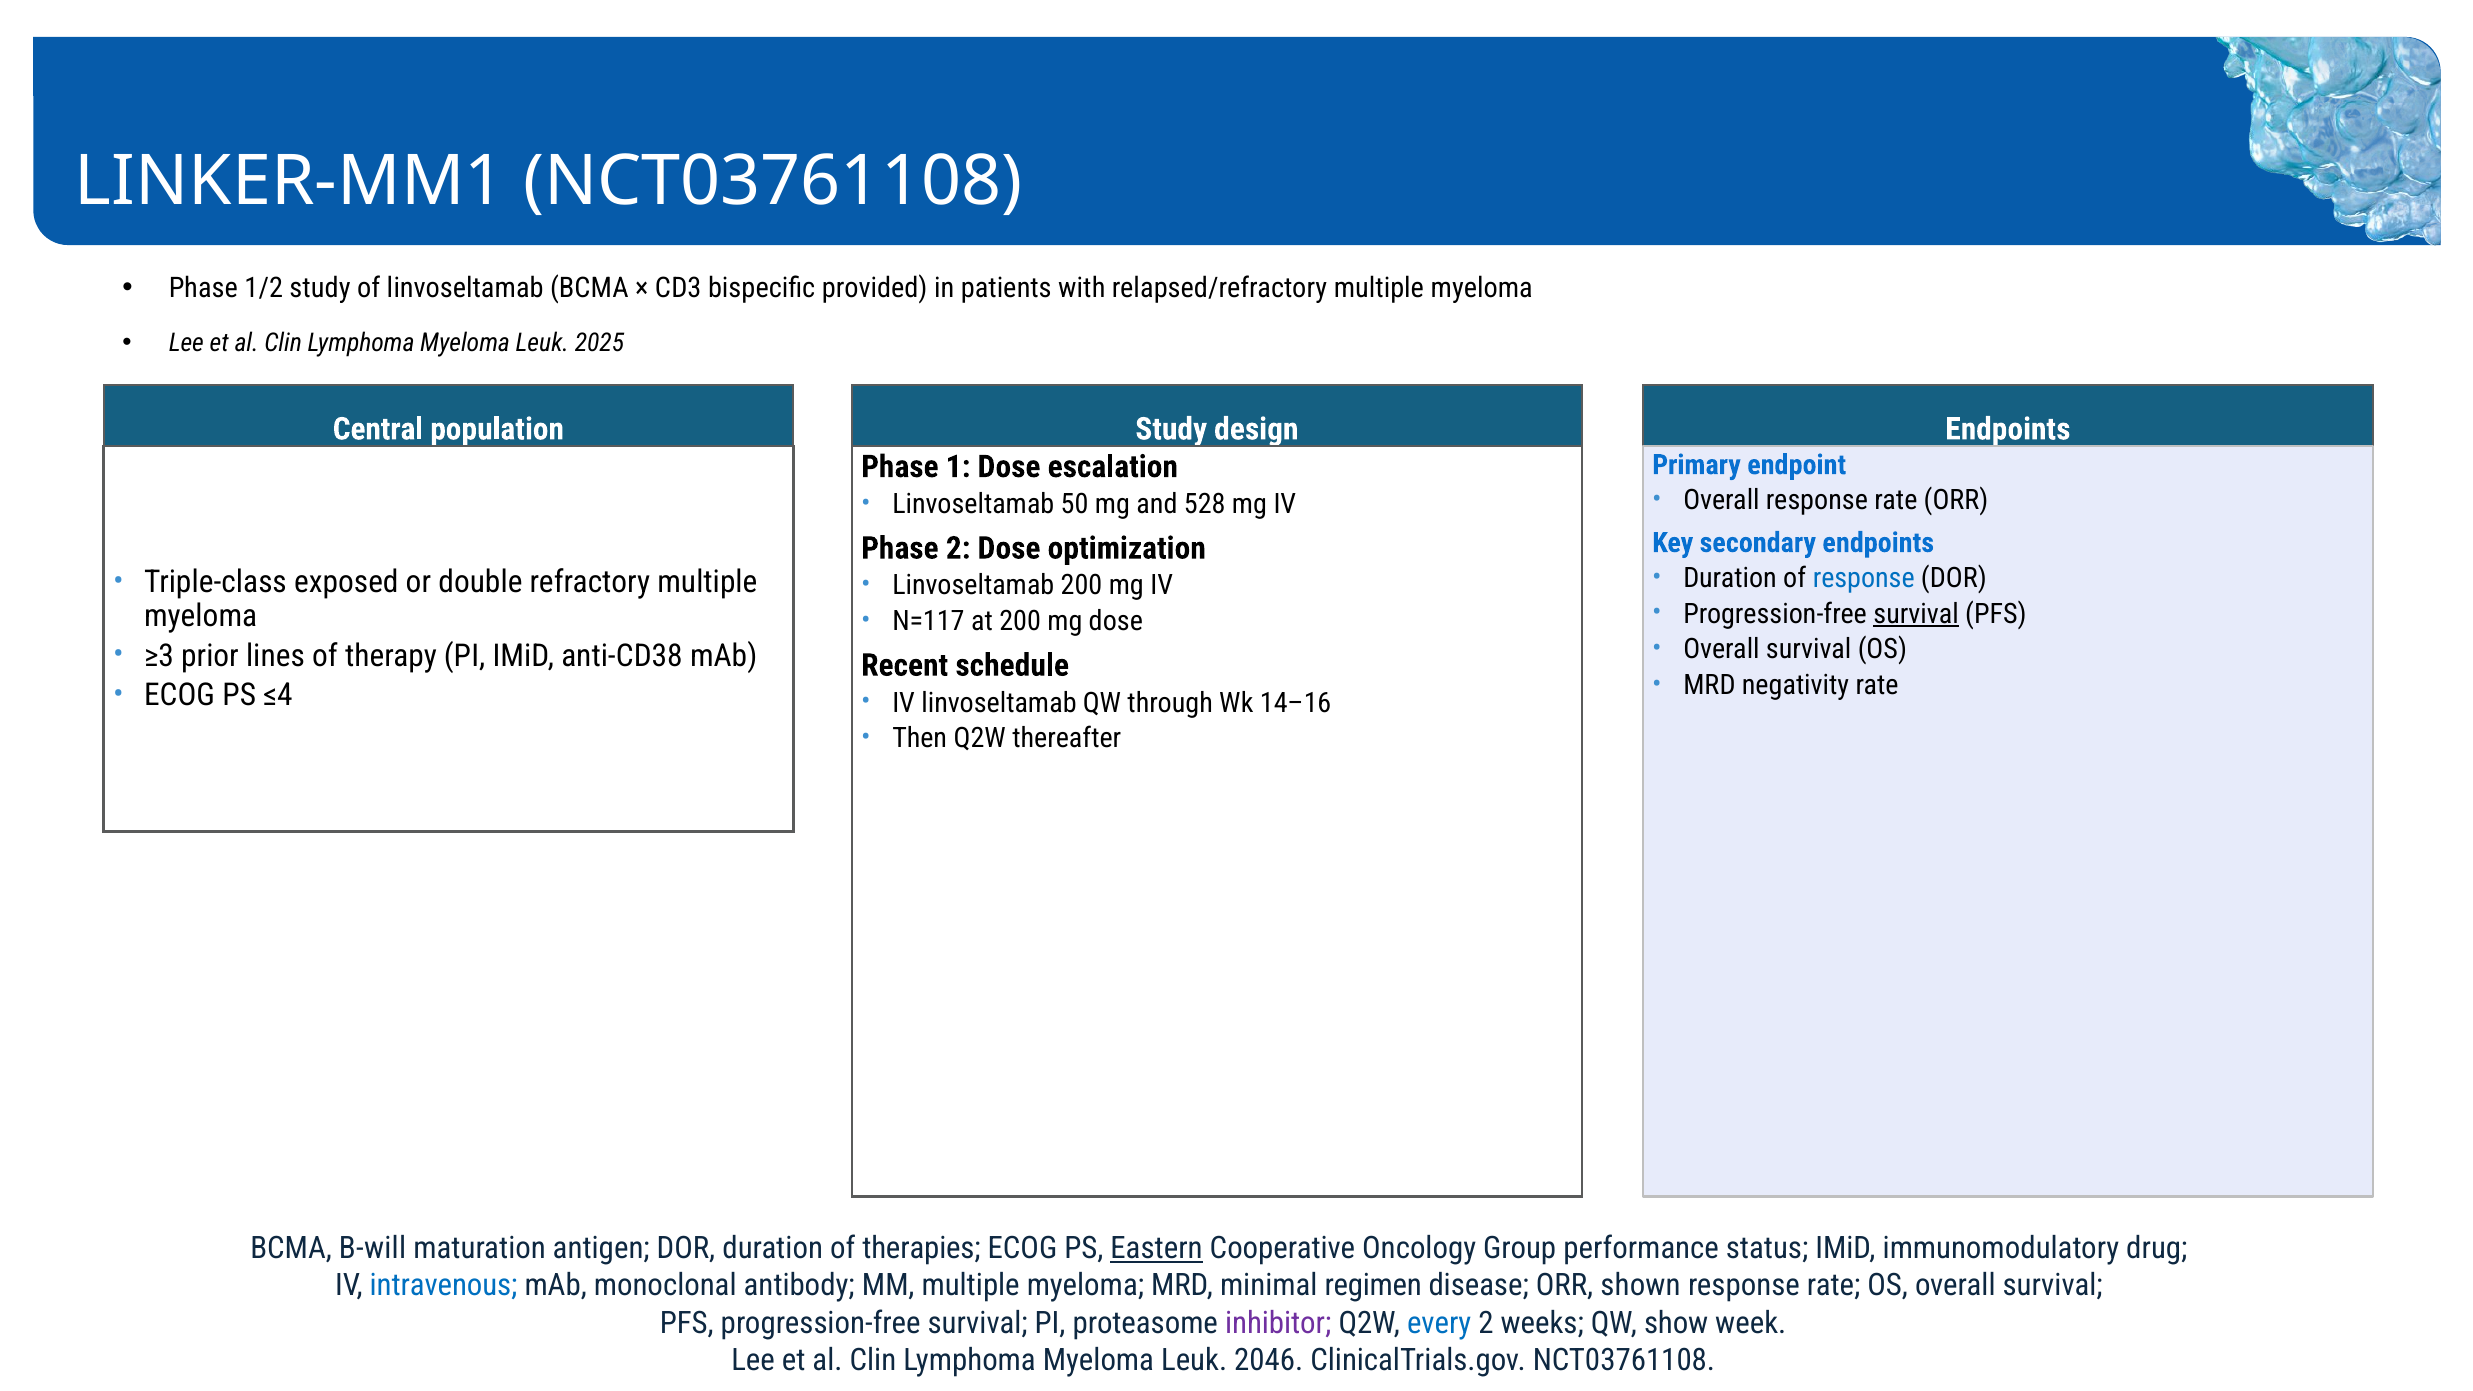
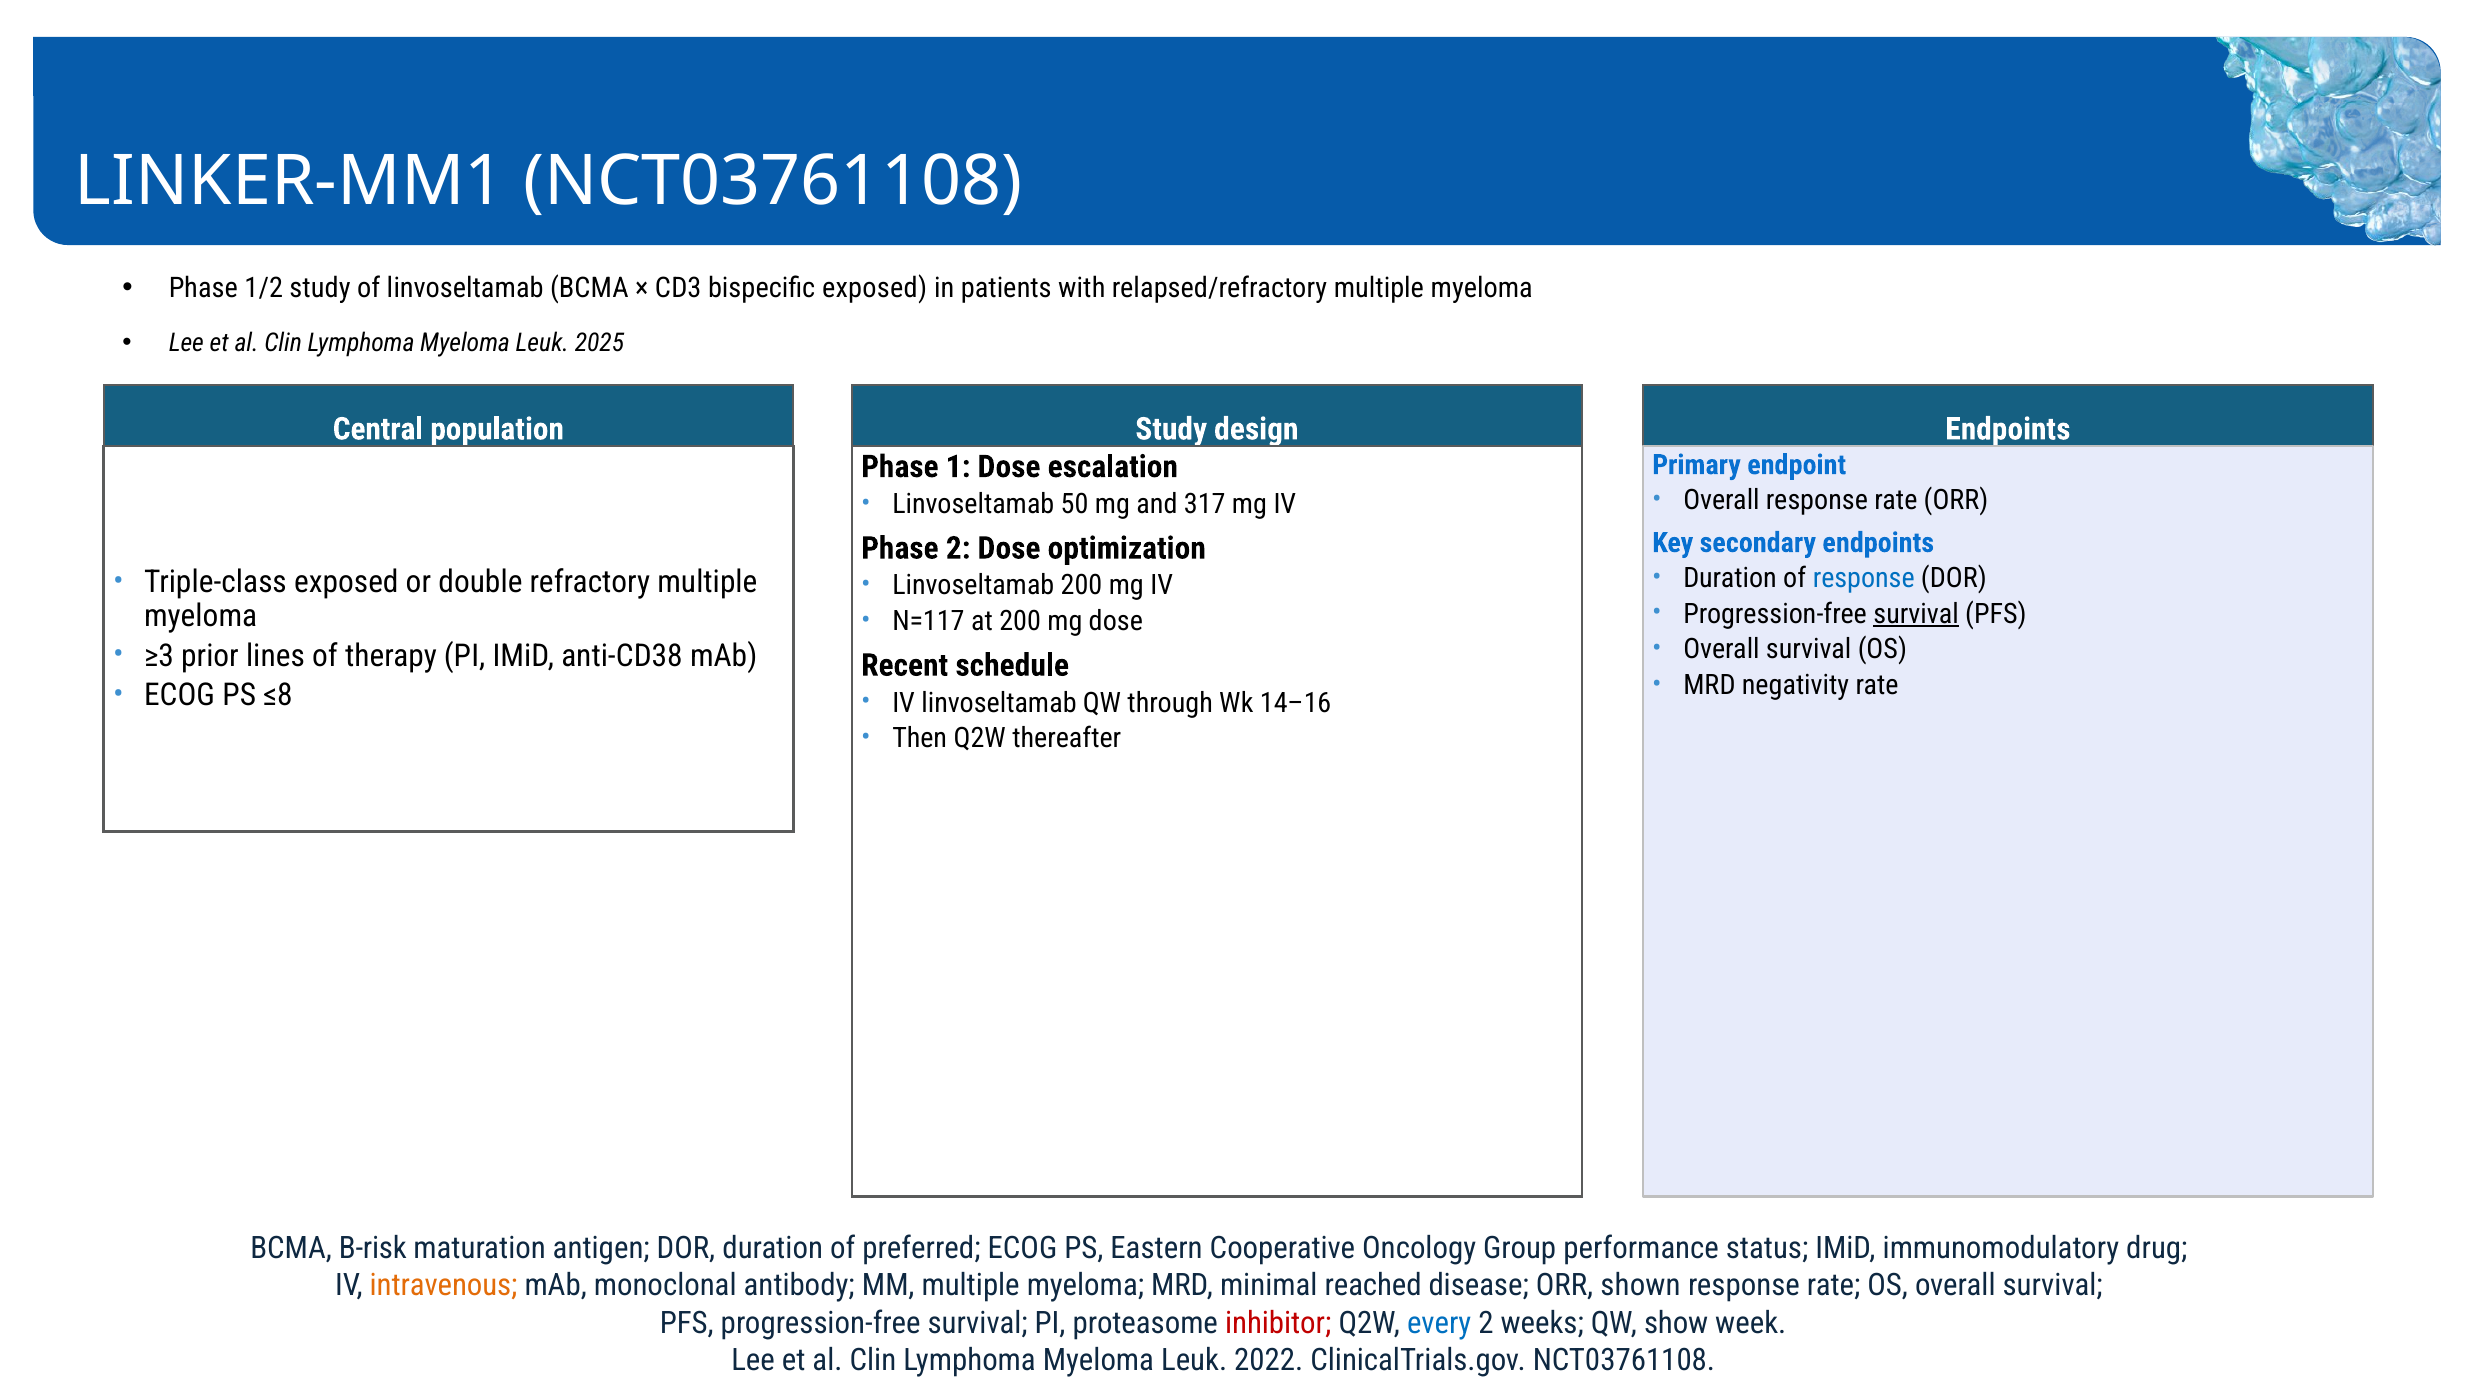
bispecific provided: provided -> exposed (875, 288)
528: 528 -> 317 (1205, 504)
≤4: ≤4 -> ≤8 (278, 695)
B-will: B-will -> B-risk (373, 1249)
therapies: therapies -> preferred (921, 1249)
Eastern underline: present -> none (1157, 1249)
intravenous colour: blue -> orange (443, 1286)
regimen: regimen -> reached (1373, 1286)
inhibitor colour: purple -> red (1278, 1323)
2046: 2046 -> 2022 (1269, 1360)
